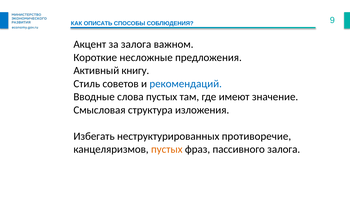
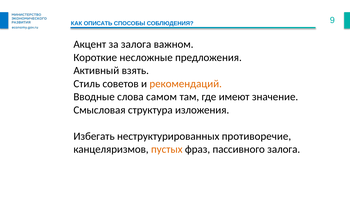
книгу: книгу -> взять (135, 71)
рекомендаций colour: blue -> orange (186, 84)
слова пустых: пустых -> самом (162, 97)
